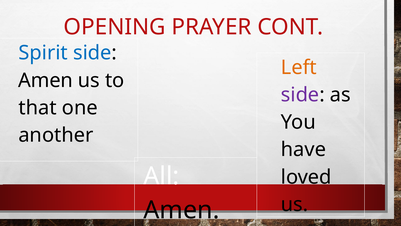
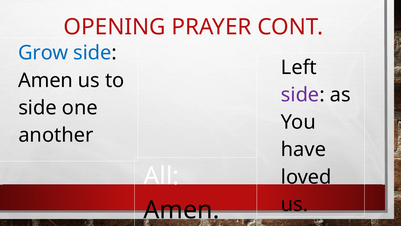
Spirit: Spirit -> Grow (43, 53)
Left colour: orange -> black (299, 67)
that: that -> side (38, 108)
